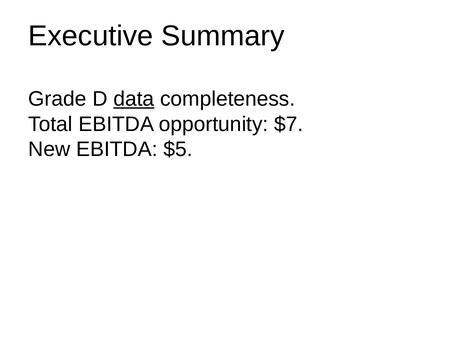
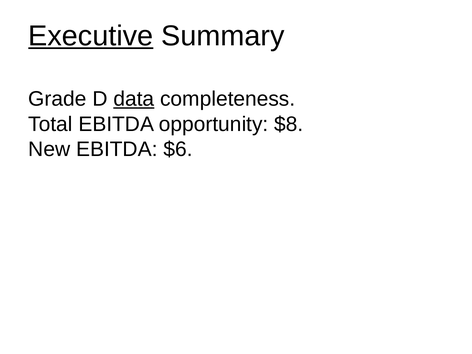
Executive underline: none -> present (91, 36)
$7: $7 -> $8 (289, 124)
$5: $5 -> $6 (178, 149)
